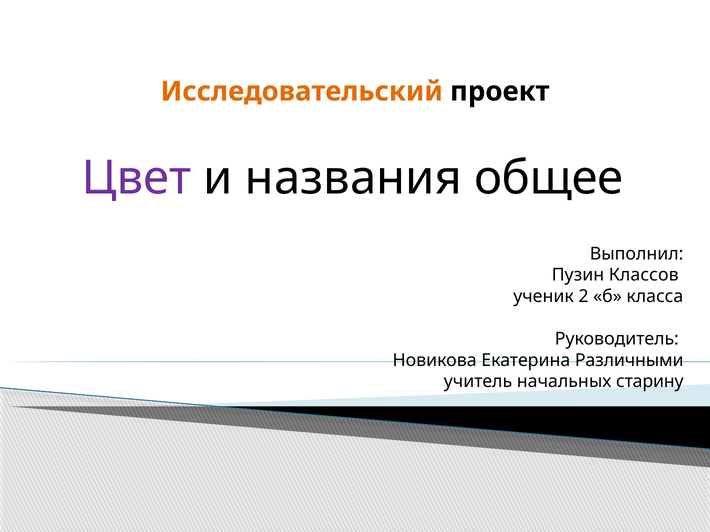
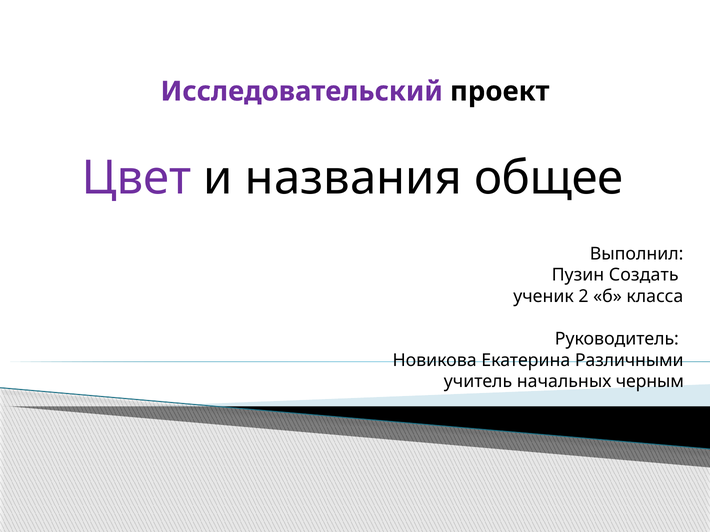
Исследовательский colour: orange -> purple (302, 92)
Классов: Классов -> Создать (644, 275)
старину: старину -> черным (650, 382)
